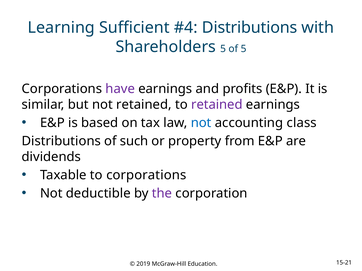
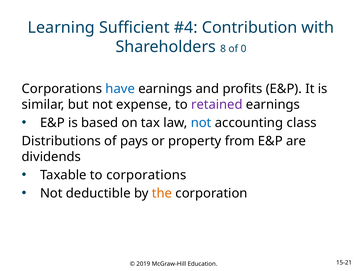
Distributions: Distributions -> Contribution (250, 28)
Shareholders 5: 5 -> 8 (223, 49)
of 5: 5 -> 0 (244, 49)
have colour: purple -> blue (120, 89)
not retained: retained -> expense (144, 105)
such: such -> pays (134, 141)
the colour: purple -> orange (162, 194)
